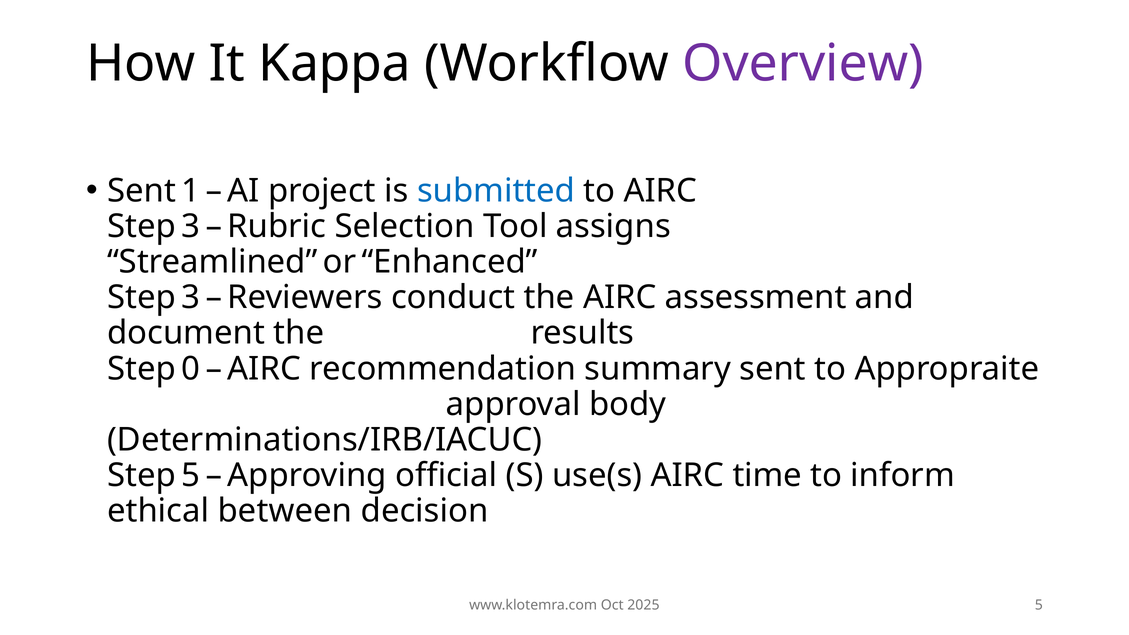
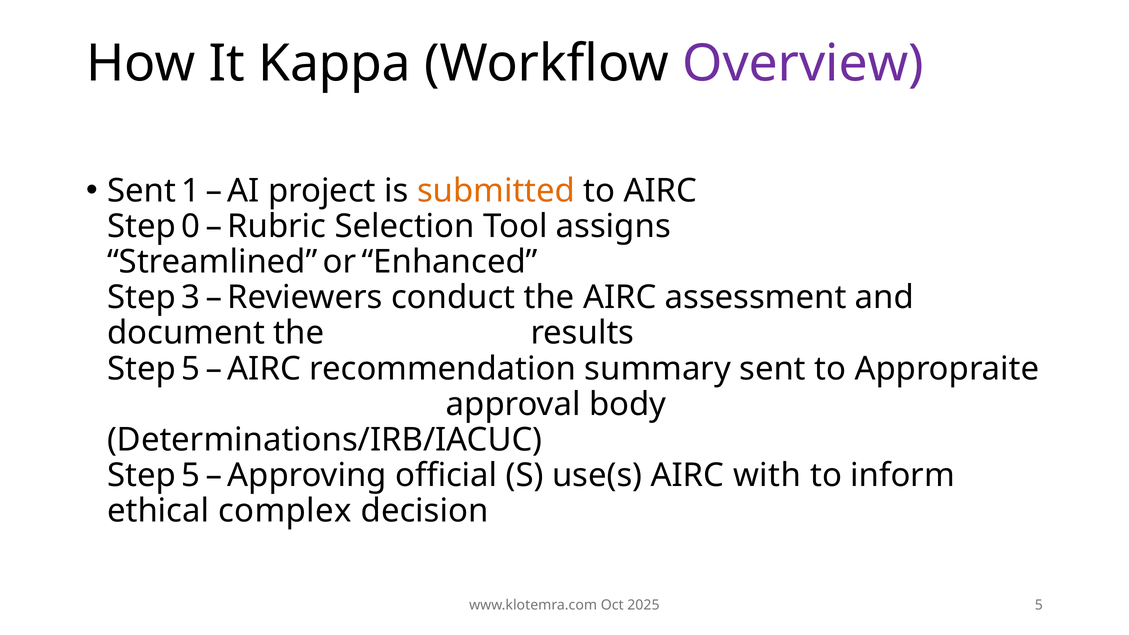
submitted colour: blue -> orange (496, 191)
3: 3 -> 0 (191, 226)
0: 0 -> 5 (191, 369)
time: time -> with (767, 475)
between: between -> complex (285, 511)
